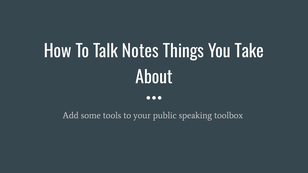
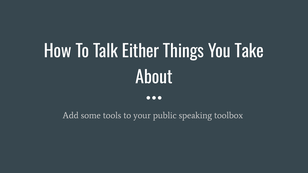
Notes: Notes -> Either (140, 52)
